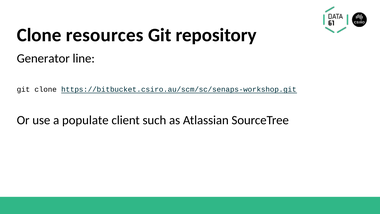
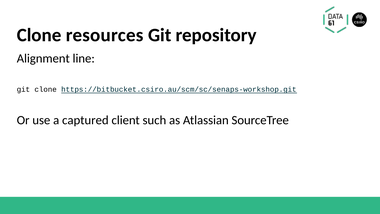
Generator: Generator -> Alignment (43, 58)
populate: populate -> captured (85, 120)
